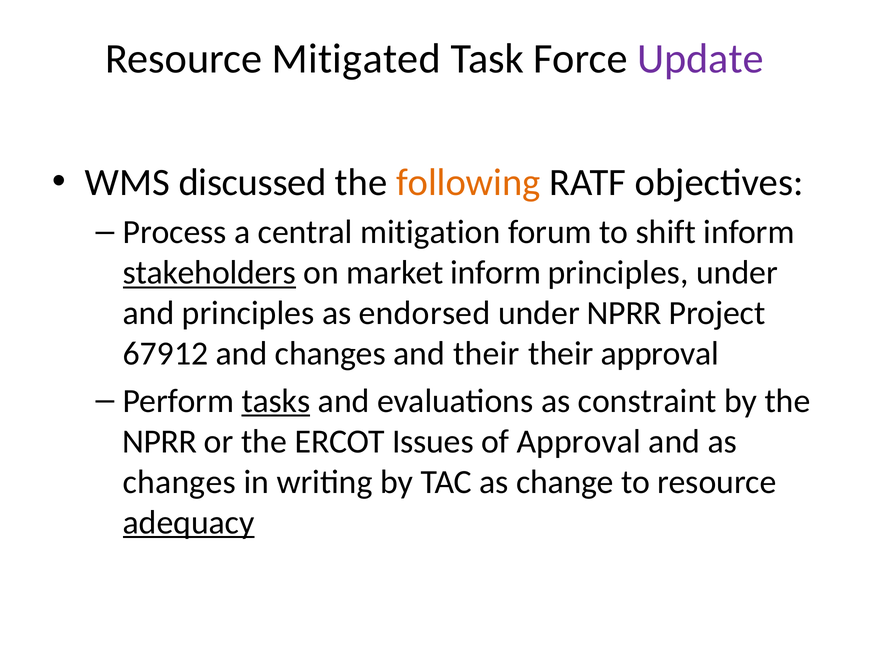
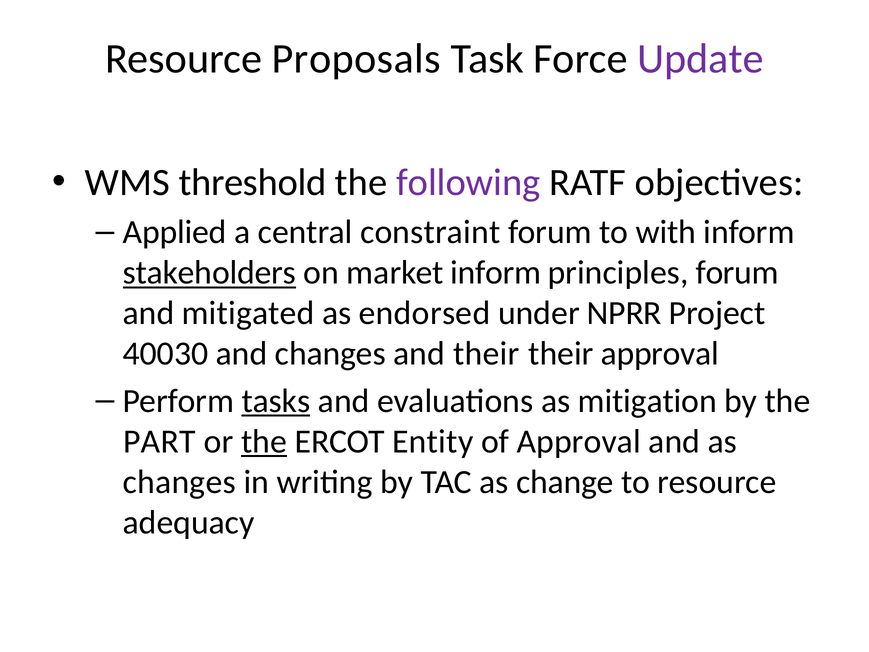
Mitigated: Mitigated -> Proposals (356, 59)
discussed: discussed -> threshold (253, 182)
following colour: orange -> purple (468, 182)
Process: Process -> Applied (175, 232)
mitigation: mitigation -> constraint (430, 232)
shift: shift -> with (666, 232)
principles under: under -> forum (737, 273)
and principles: principles -> mitigated (248, 313)
67912: 67912 -> 40030 (165, 354)
constraint: constraint -> mitigation (647, 401)
NPRR: NPRR -> PART (159, 441)
the underline: none -> present (264, 441)
Issues: Issues -> Entity (433, 441)
adequacy underline: present -> none (189, 522)
